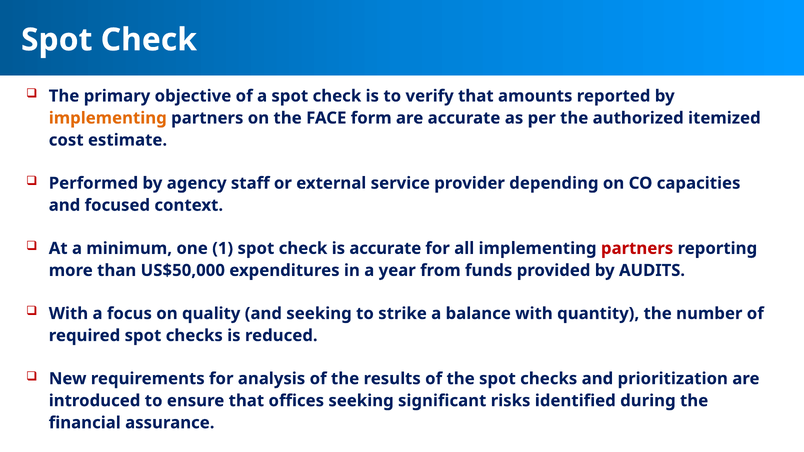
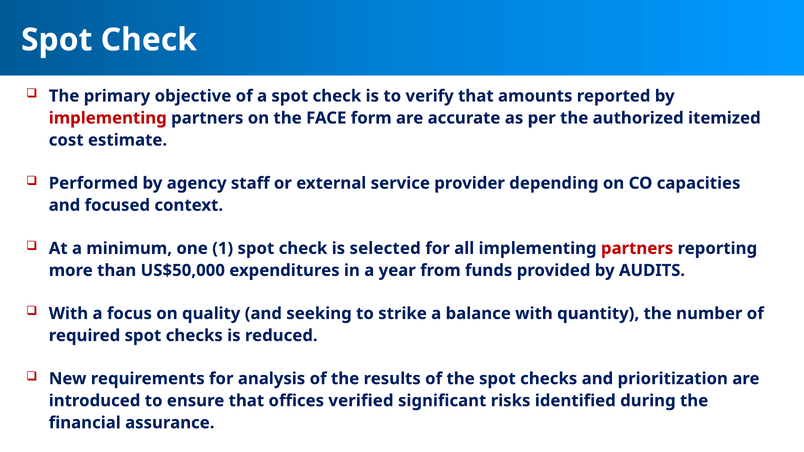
implementing colour: orange -> red (108, 118)
is accurate: accurate -> selected (385, 248)
offices seeking: seeking -> verified (361, 401)
